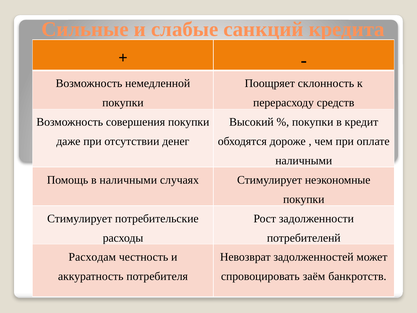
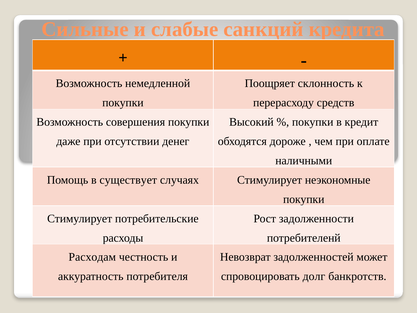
в наличными: наличными -> существует (128, 180)
заём: заём -> долг (314, 276)
